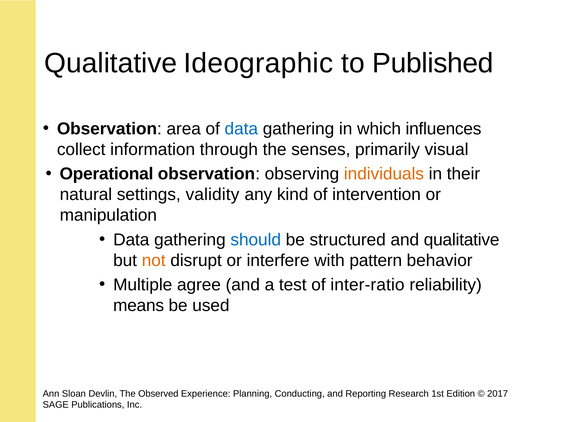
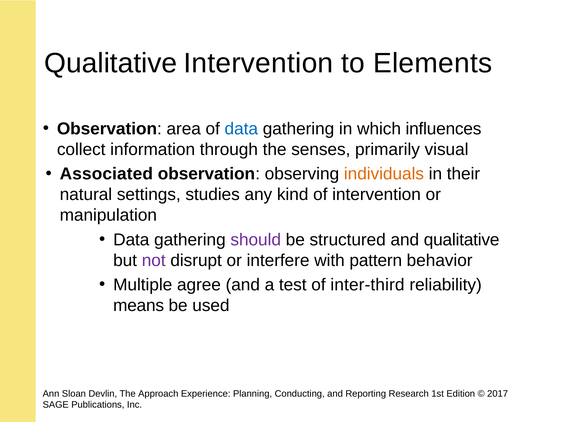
Qualitative Ideographic: Ideographic -> Intervention (258, 63)
Published: Published -> Elements (433, 63)
Operational: Operational -> Associated (106, 174)
validity: validity -> studies (213, 195)
should colour: blue -> purple (256, 240)
not colour: orange -> purple (154, 261)
inter-ratio: inter-ratio -> inter-third (367, 285)
Observed: Observed -> Approach (158, 394)
